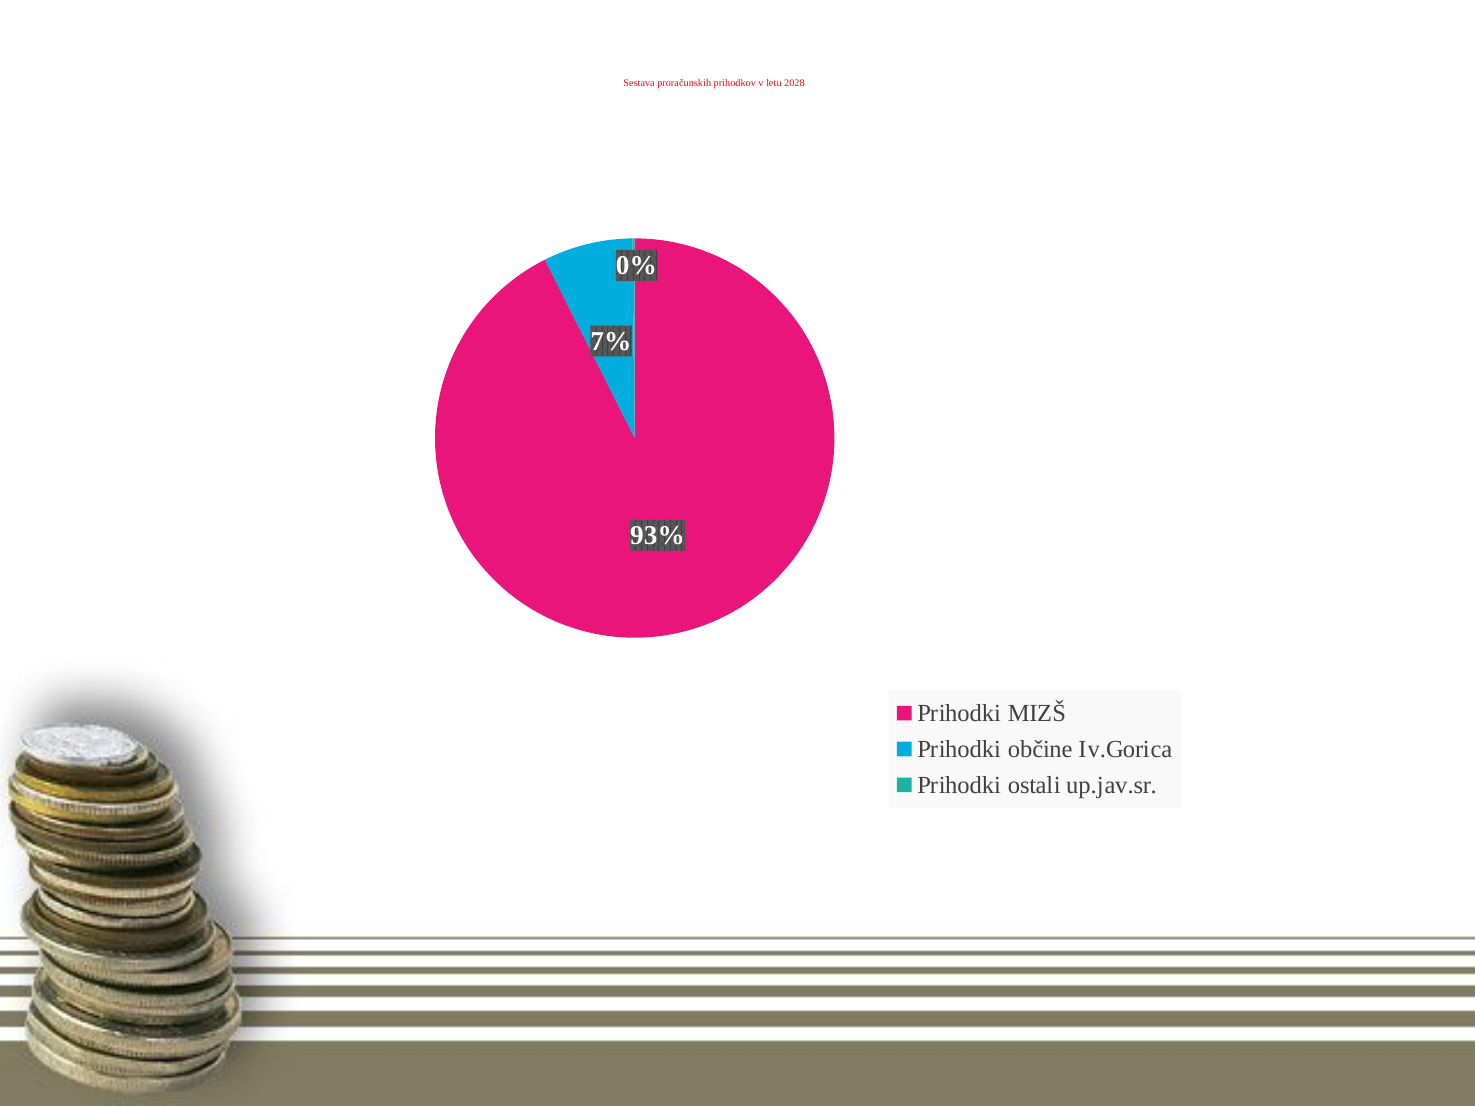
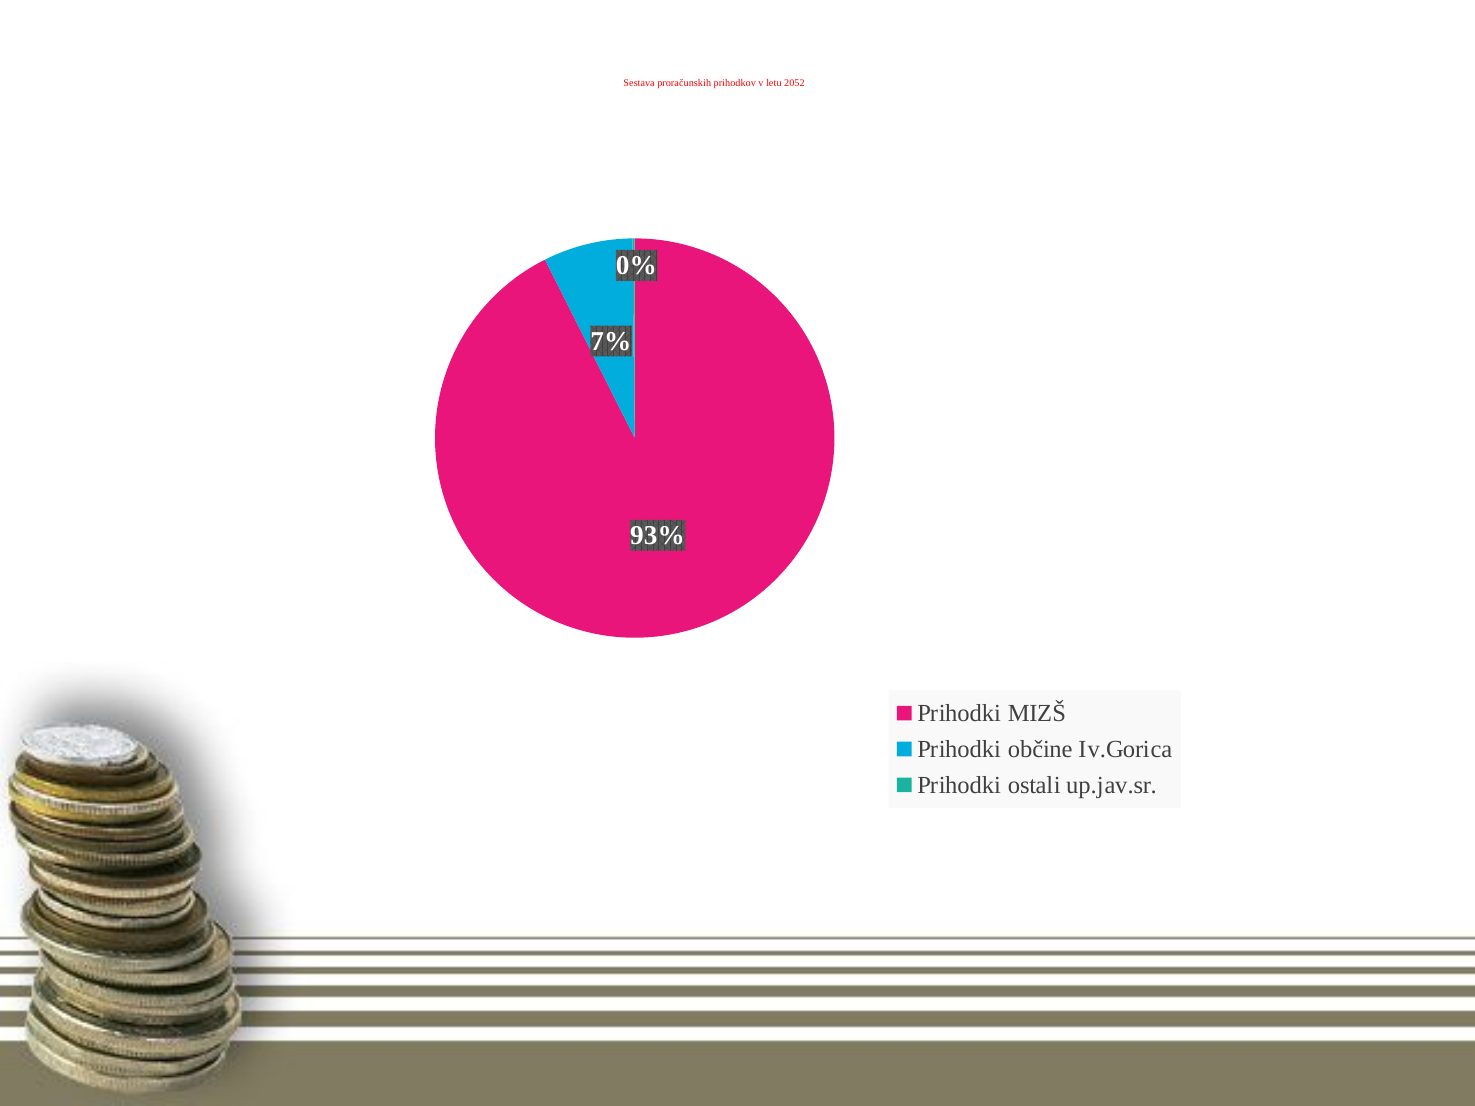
2028: 2028 -> 2052 (794, 83)
